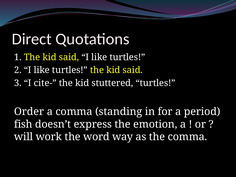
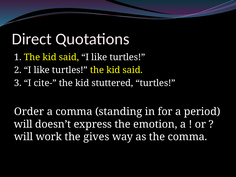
fish: fish -> will (23, 124)
word: word -> gives (96, 137)
